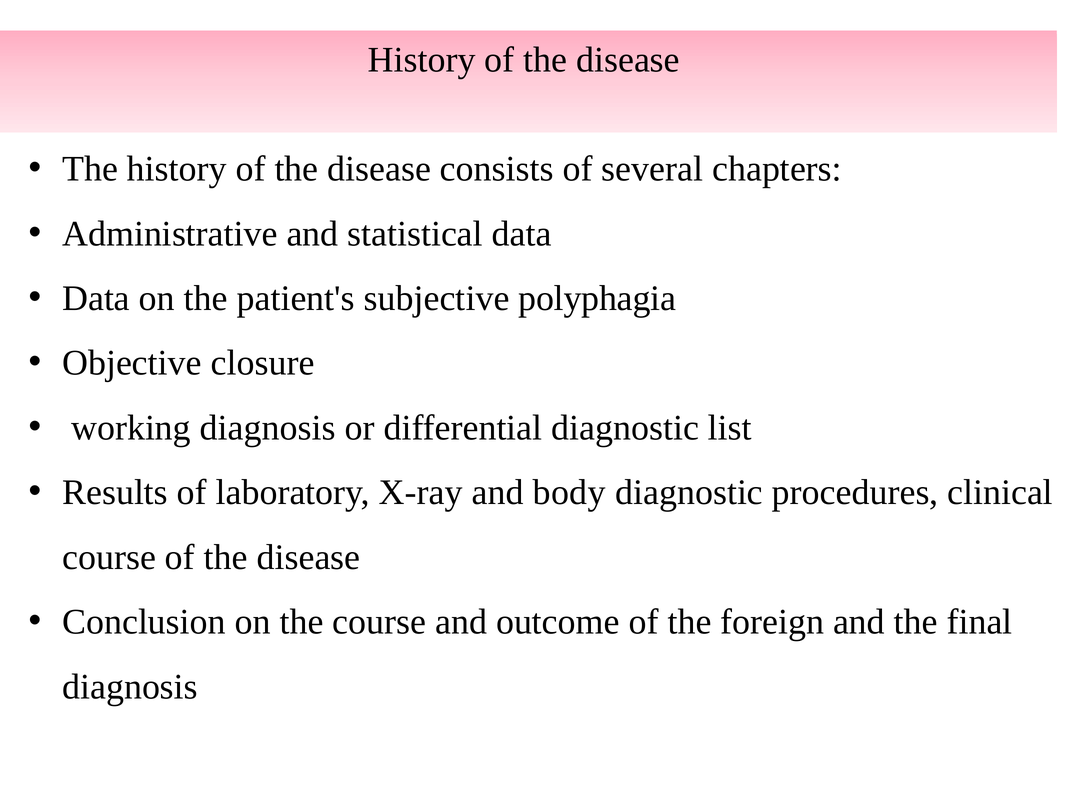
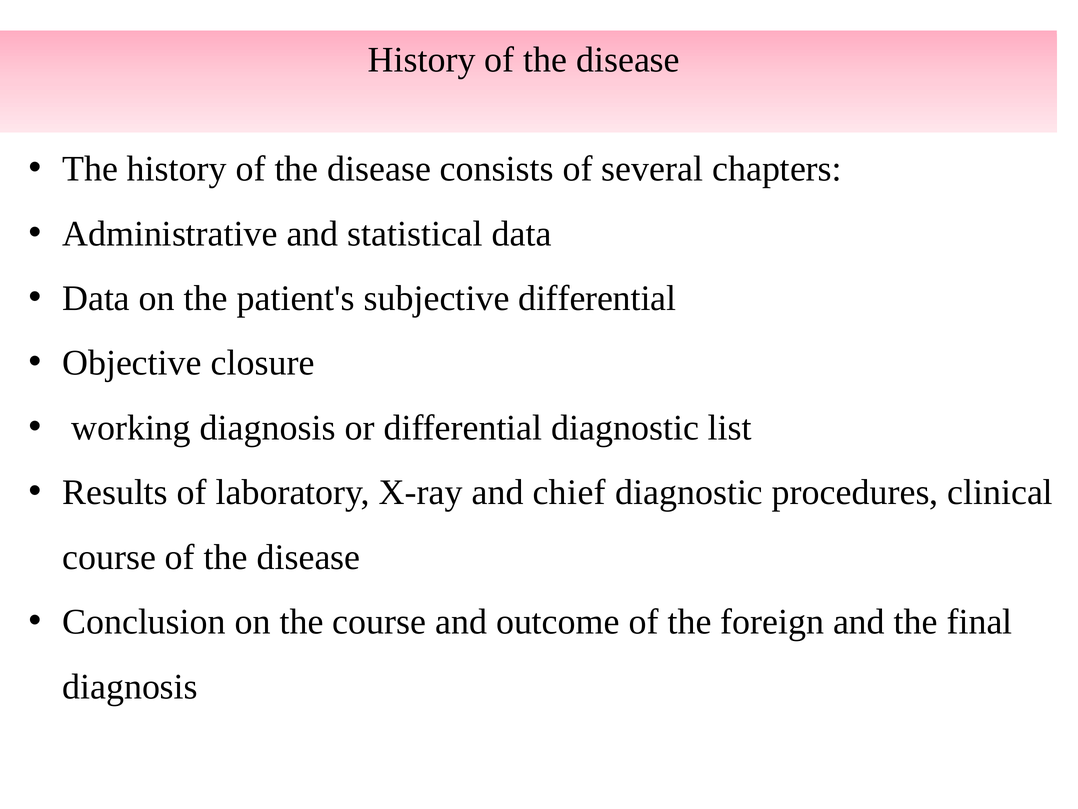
subjective polyphagia: polyphagia -> differential (597, 298)
body: body -> chief (569, 492)
